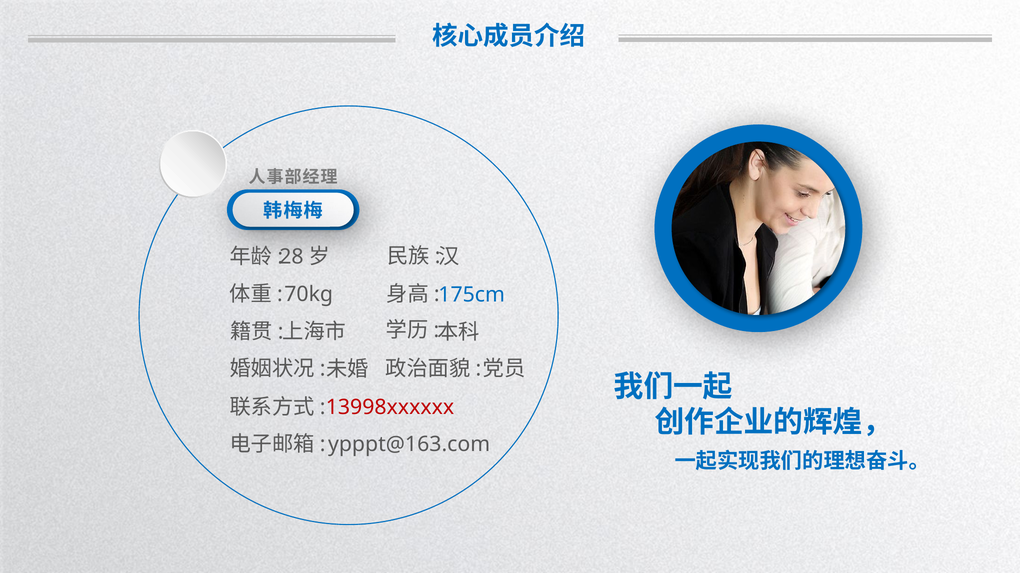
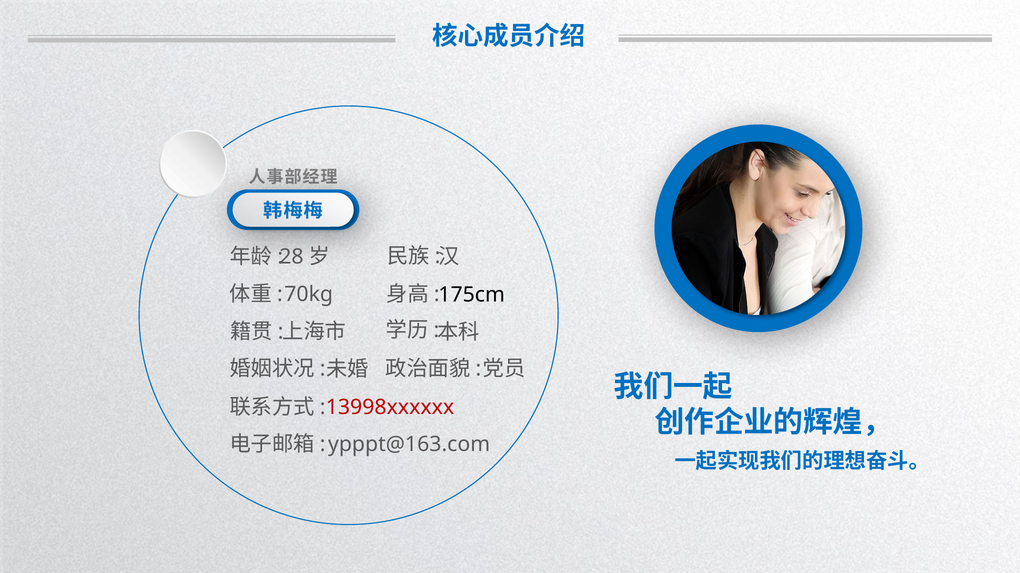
175cm colour: blue -> black (472, 295)
